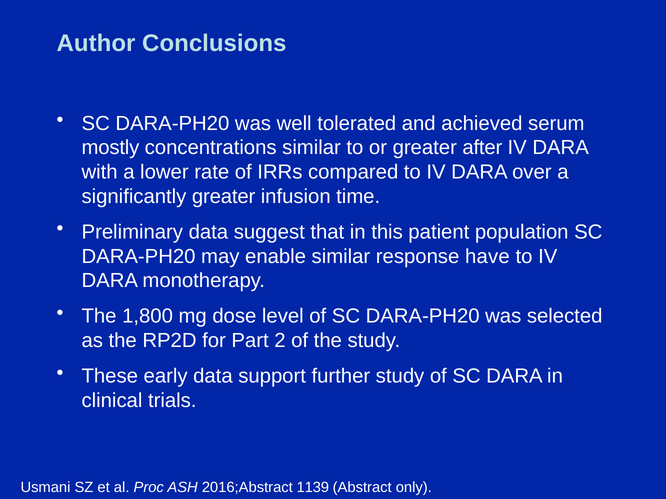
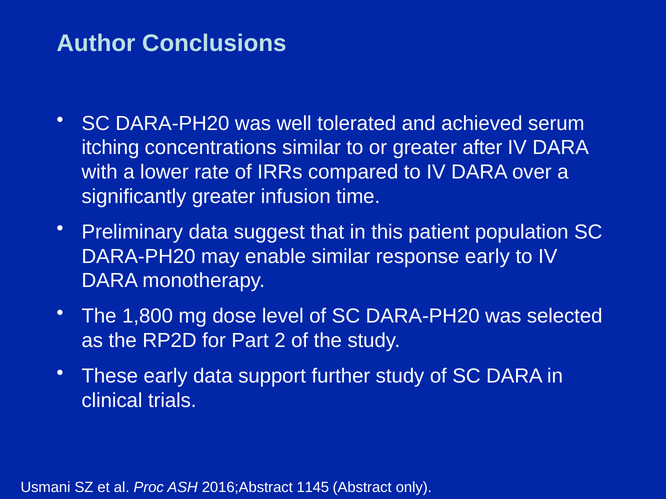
mostly: mostly -> itching (110, 148)
response have: have -> early (487, 257)
1139: 1139 -> 1145 (313, 488)
